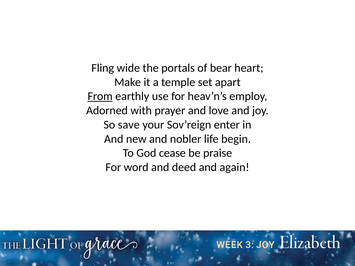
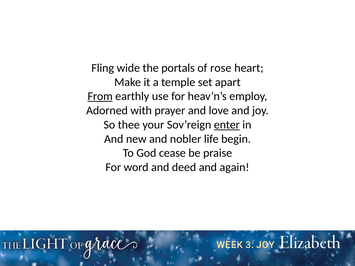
bear: bear -> rose (221, 68)
save: save -> thee (129, 125)
enter underline: none -> present (227, 125)
